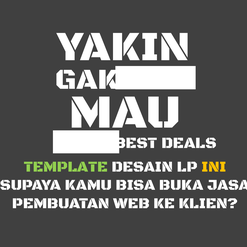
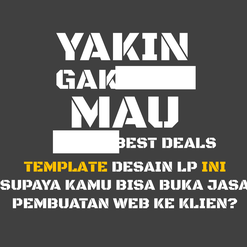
TEMPLATE colour: light green -> yellow (66, 167)
